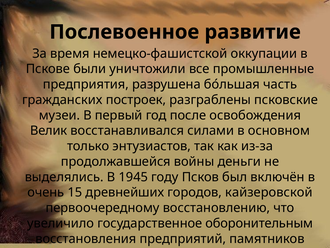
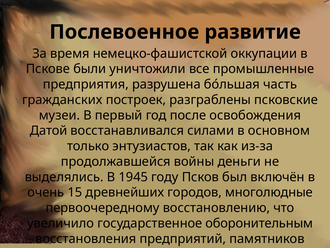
Велик: Велик -> Датой (49, 130)
кайзеровской: кайзеровской -> многолюдные (269, 192)
